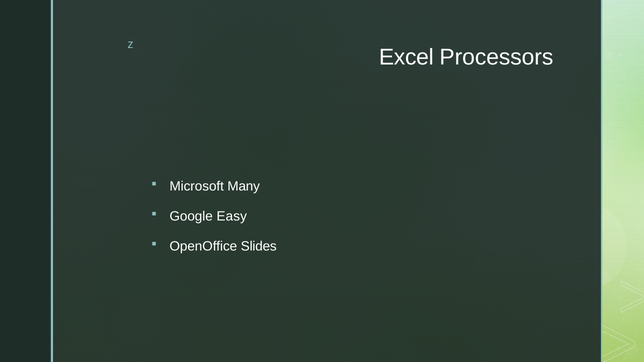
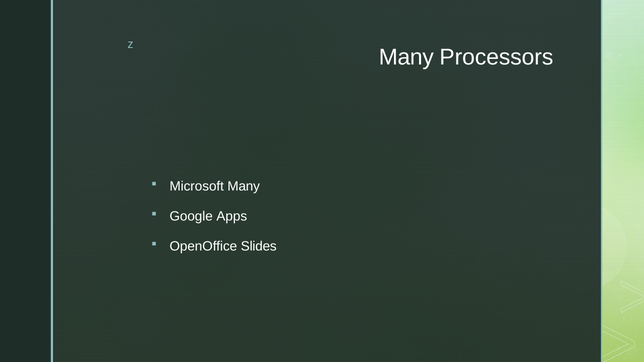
Excel: Excel -> Many (406, 57)
Easy: Easy -> Apps (232, 217)
